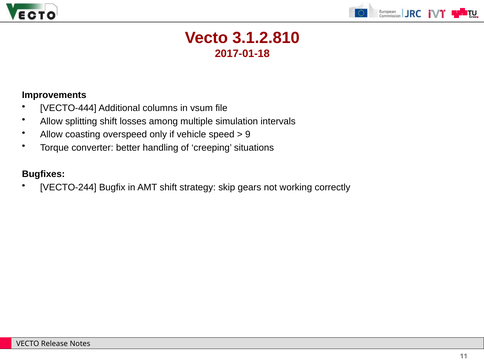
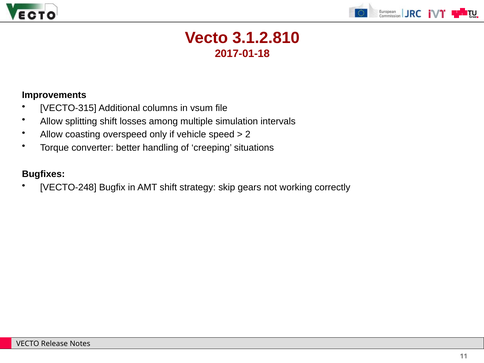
VECTO-444: VECTO-444 -> VECTO-315 (68, 108)
9: 9 -> 2 (248, 134)
VECTO-244: VECTO-244 -> VECTO-248 (68, 187)
